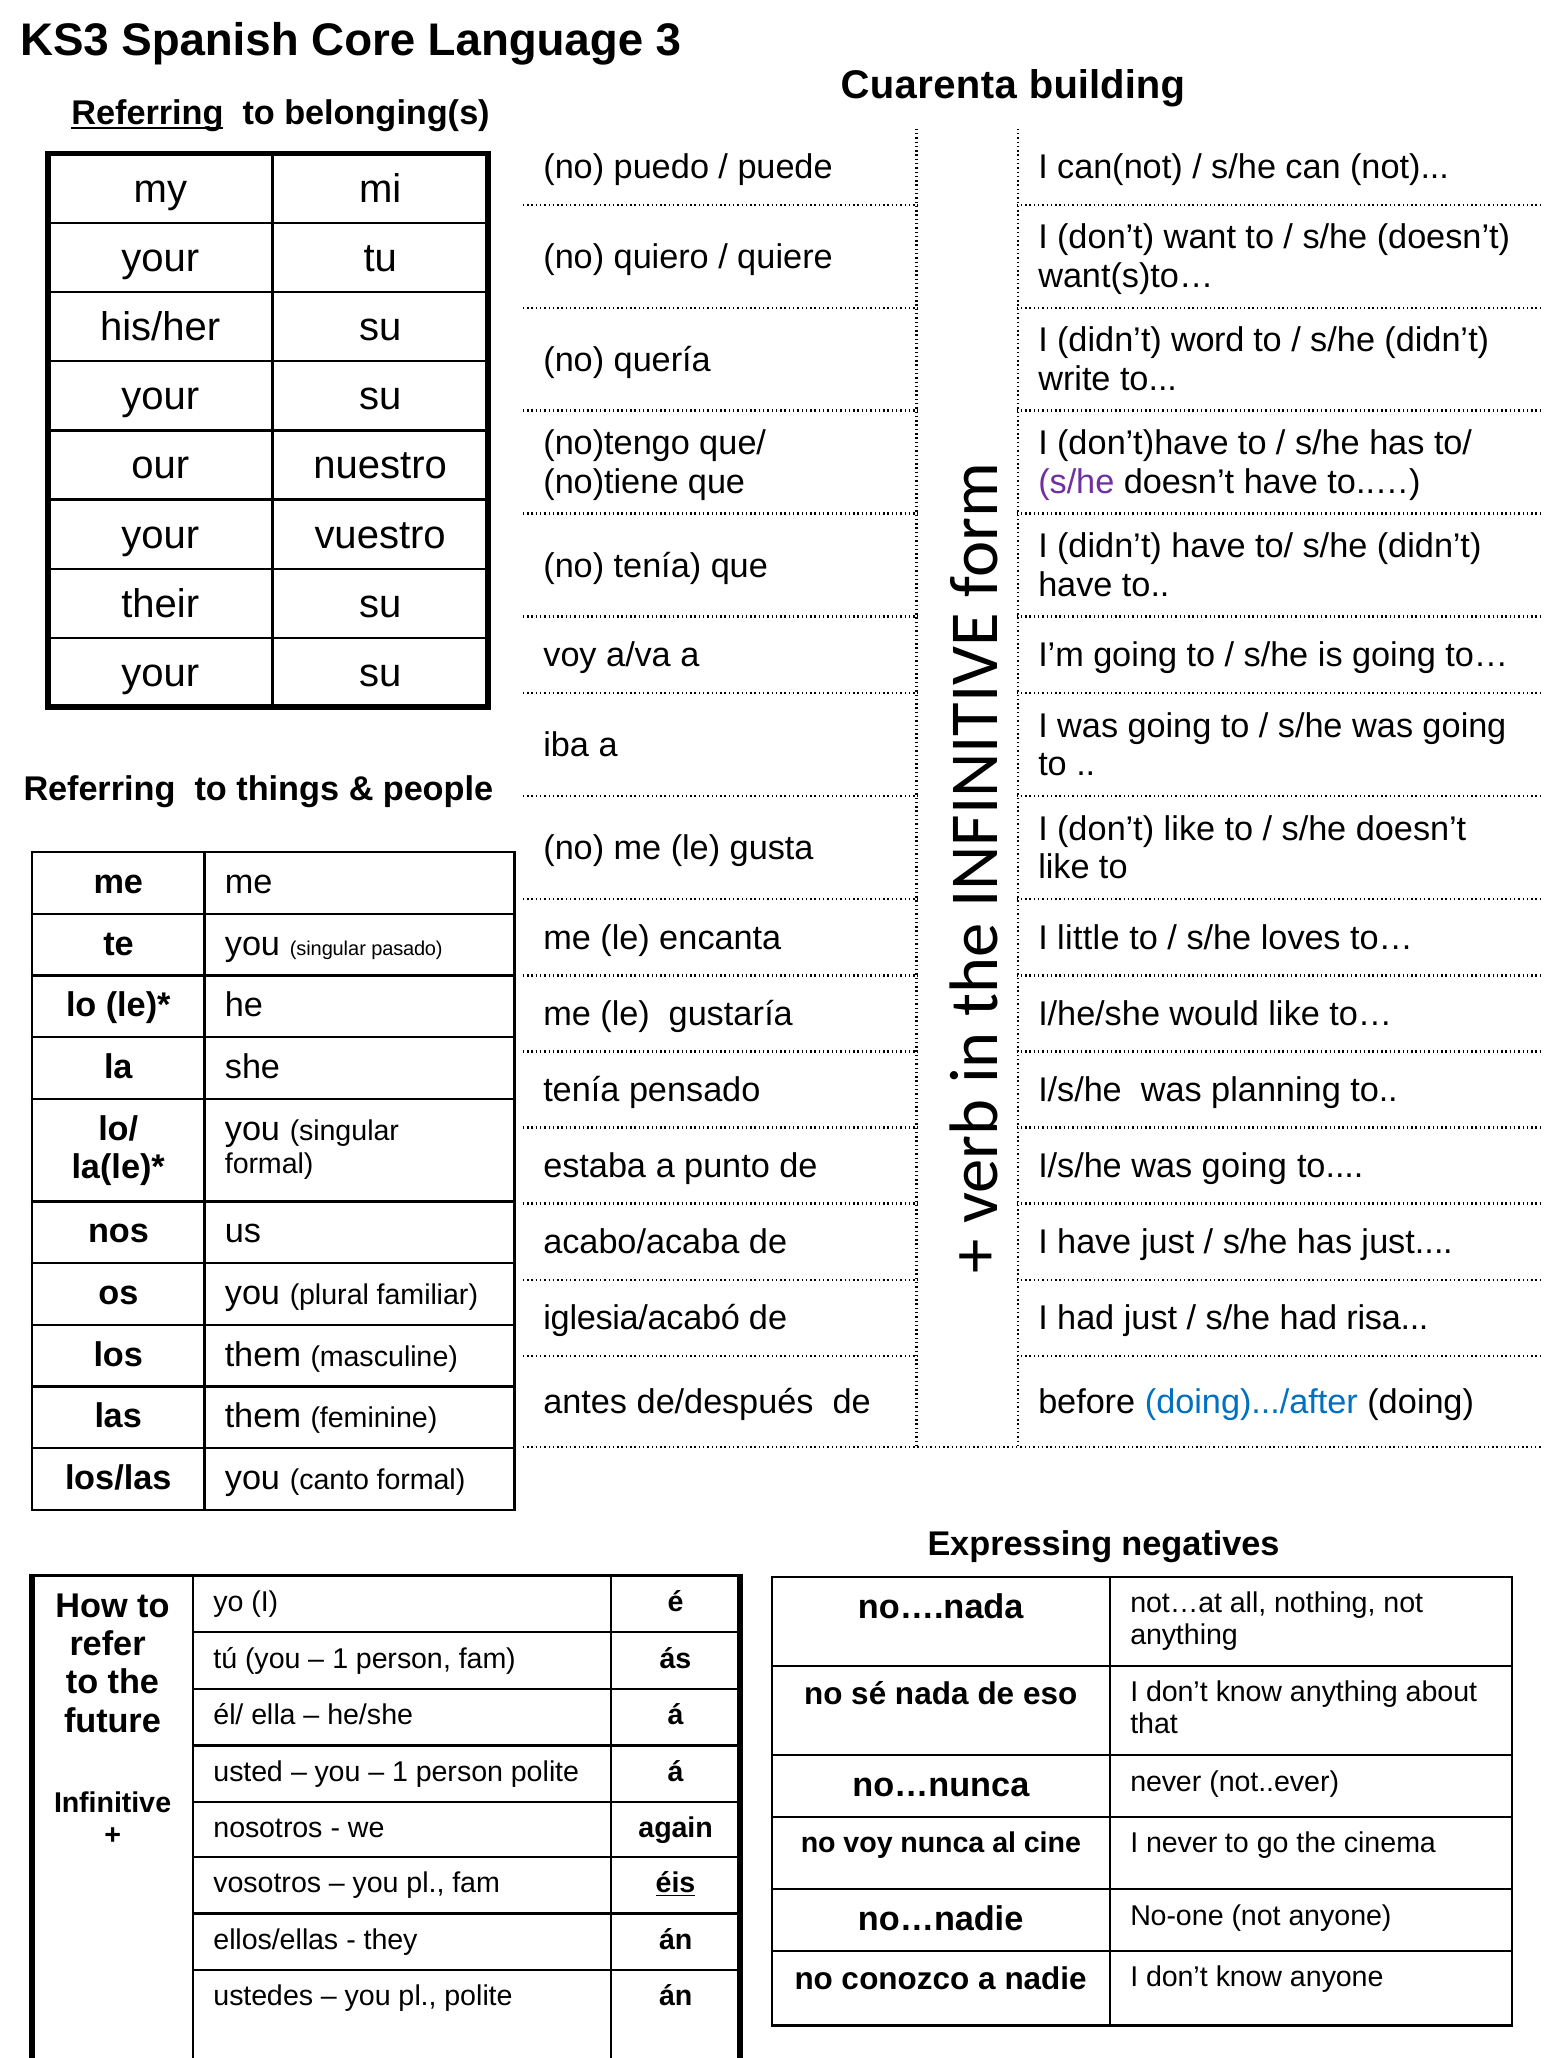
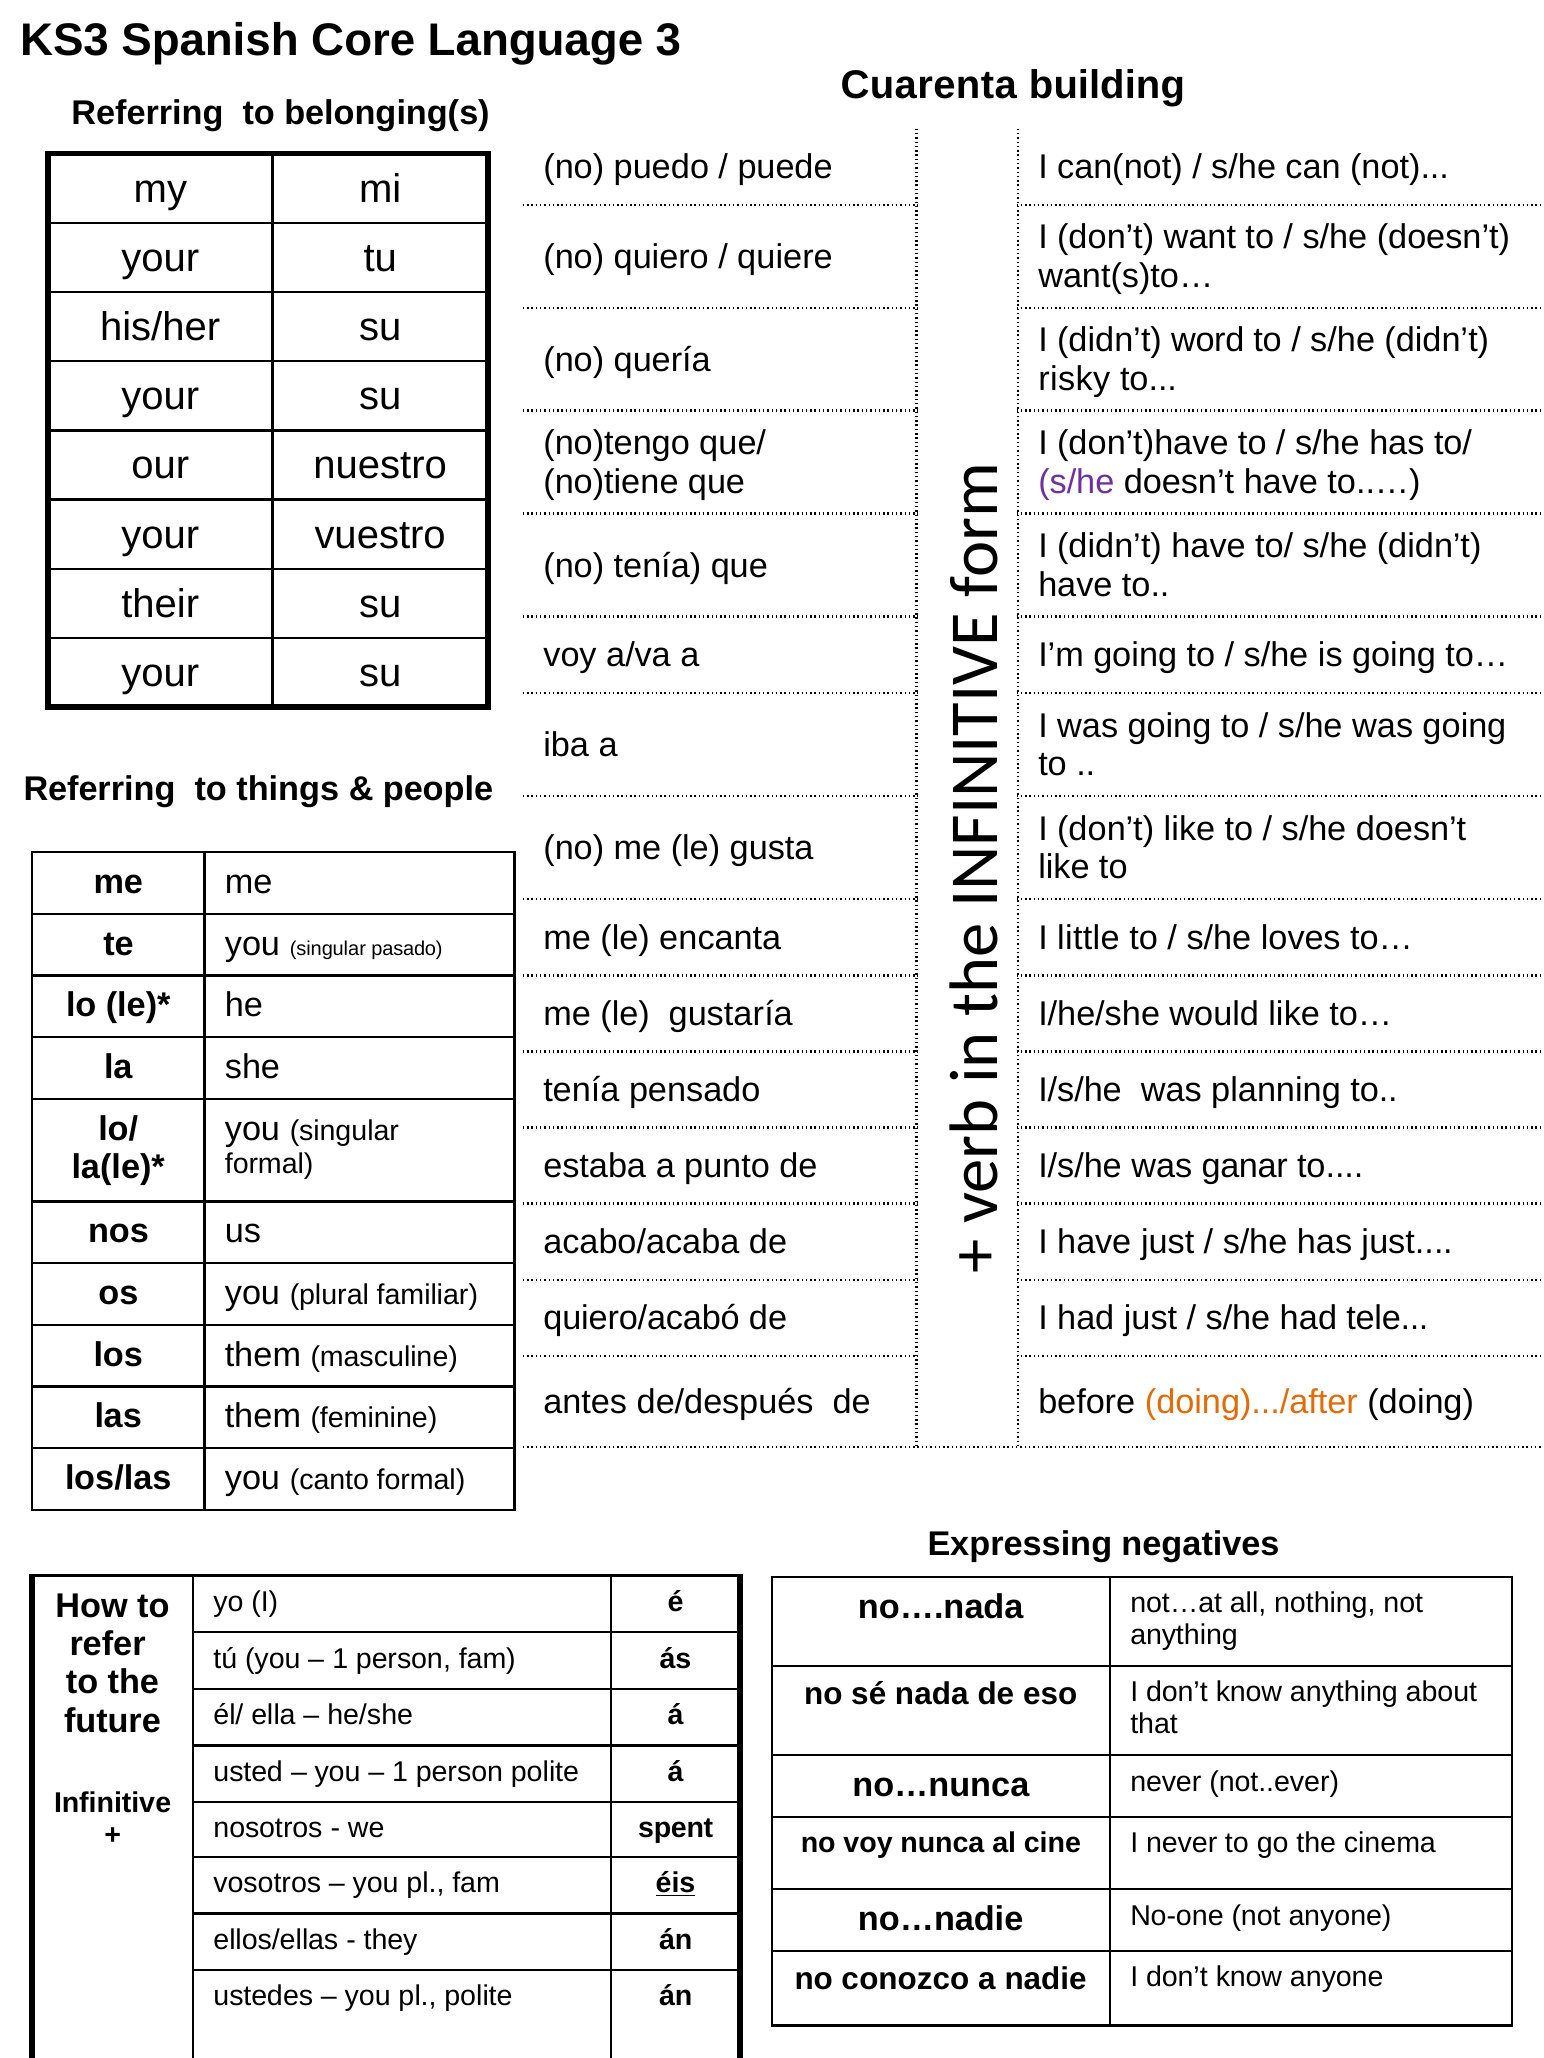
Referring underline: present -> none (147, 113)
write: write -> risky (1074, 379)
I/s/he was going: going -> ganar (1245, 1167)
iglesia/acabó: iglesia/acabó -> quiero/acabó (642, 1319)
risa: risa -> tele (1387, 1319)
doing).../after colour: blue -> orange (1251, 1403)
again: again -> spent (676, 1829)
